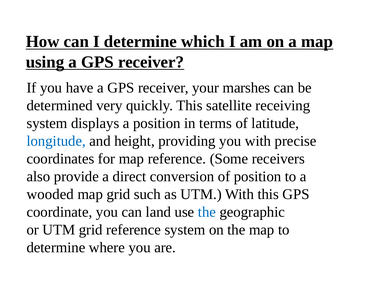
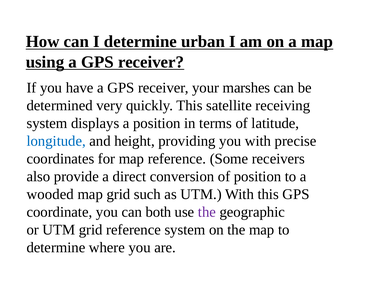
which: which -> urban (203, 42)
land: land -> both (158, 211)
the colour: blue -> purple (207, 211)
